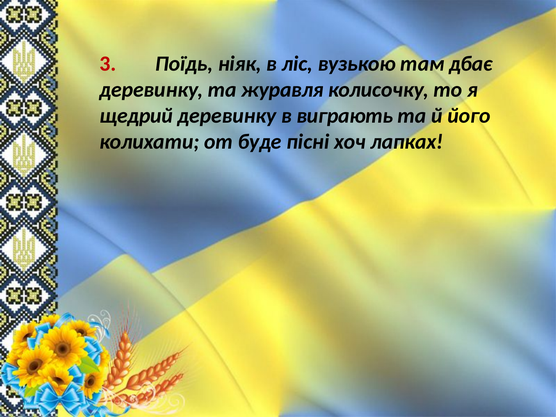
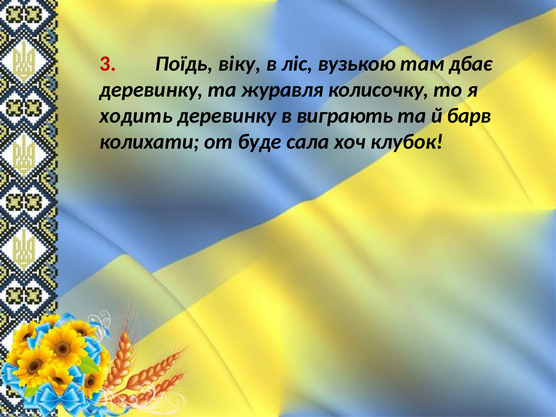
ніяк: ніяк -> віку (240, 64)
щедрий: щедрий -> ходить (136, 116)
його: його -> барв (469, 116)
пісні: пісні -> сала (308, 142)
лапках: лапках -> клубок (407, 142)
